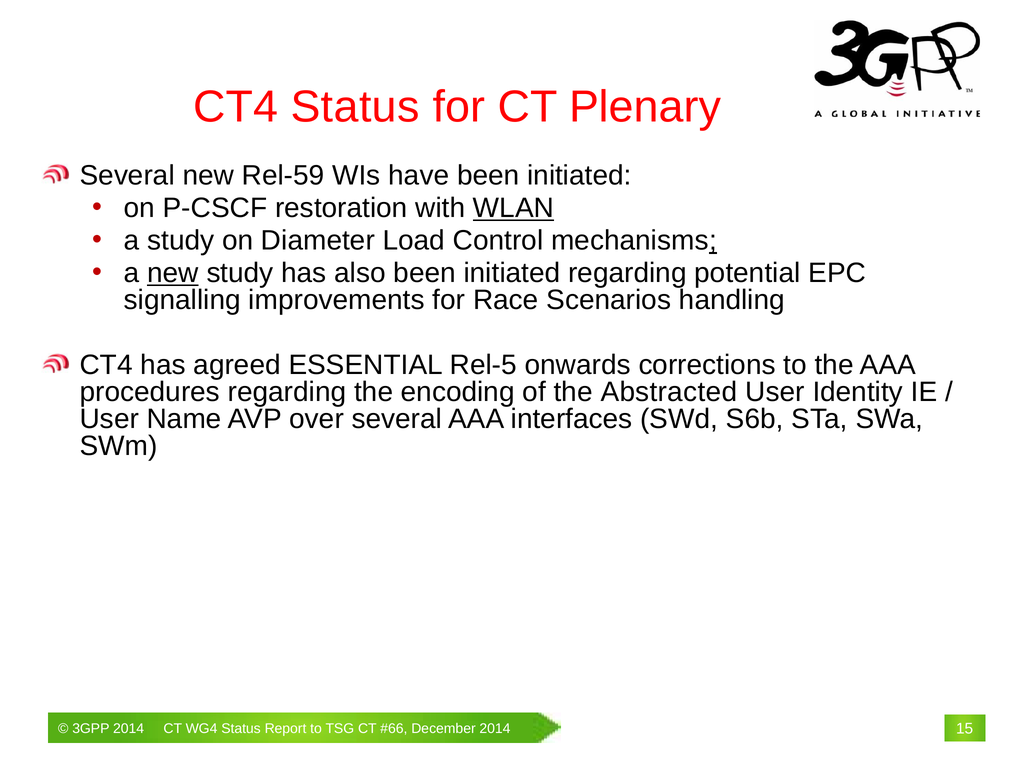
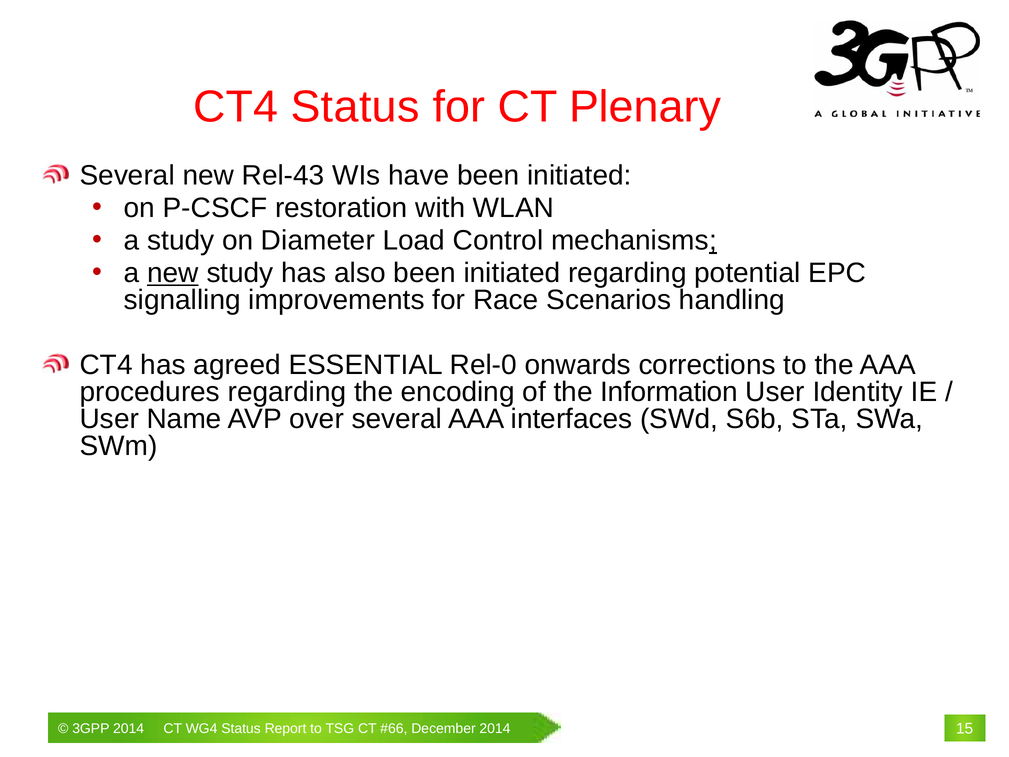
Rel-59: Rel-59 -> Rel-43 (283, 176)
WLAN underline: present -> none (514, 208)
Rel-5: Rel-5 -> Rel-0 (483, 365)
Abstracted: Abstracted -> Information (669, 392)
